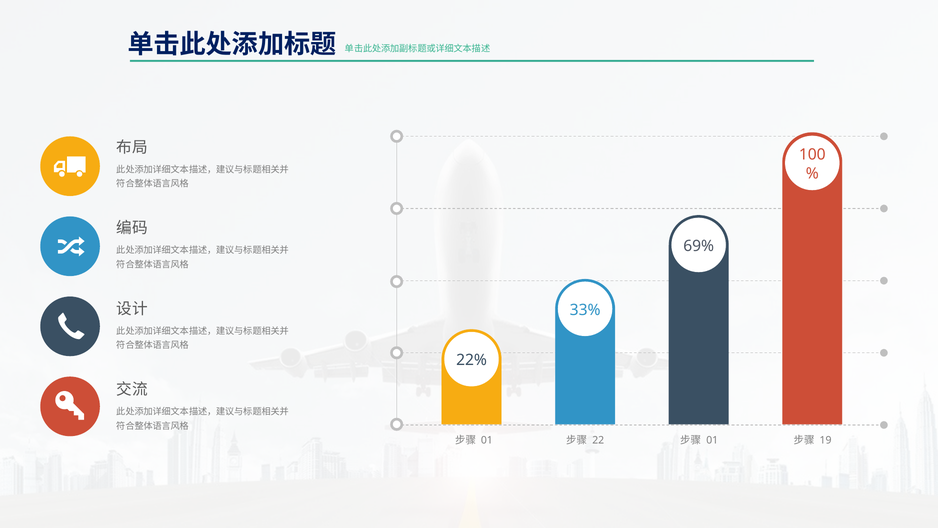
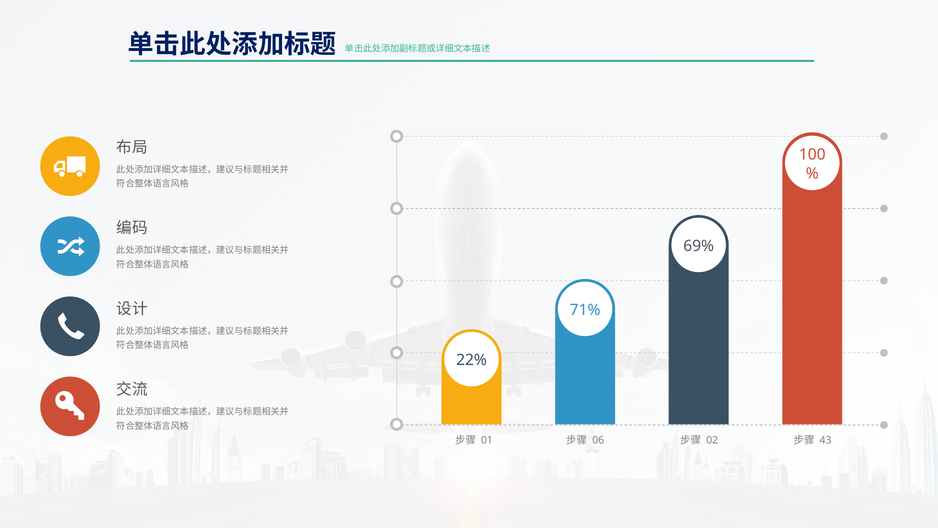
33%: 33% -> 71% (585, 310)
22: 22 -> 06 (598, 440)
01: 01 -> 02 (712, 440)
19: 19 -> 43 (826, 440)
